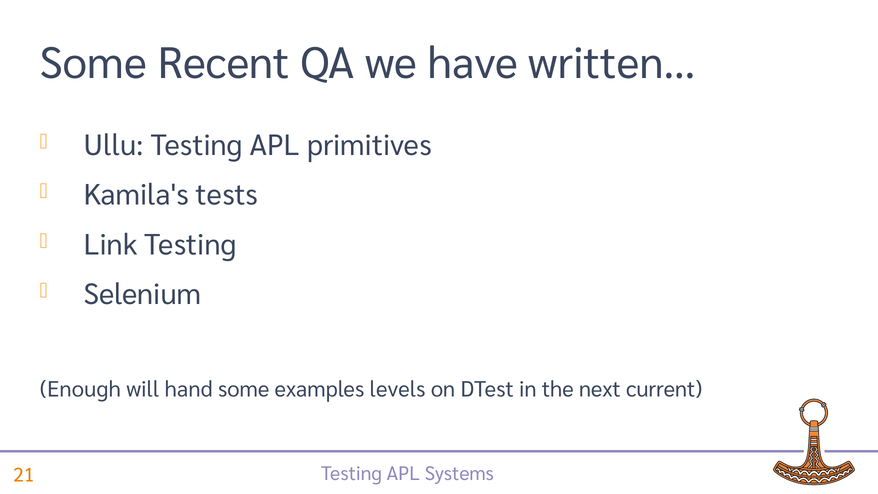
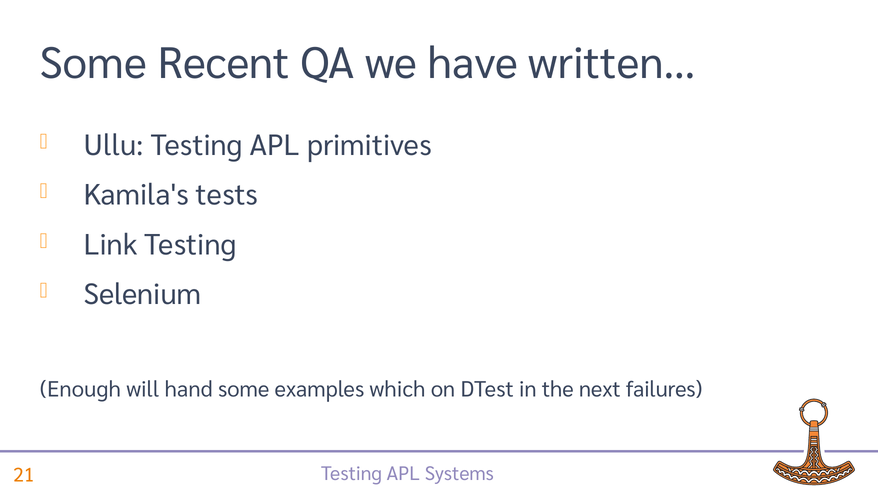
levels: levels -> which (397, 389)
current: current -> failures (664, 389)
